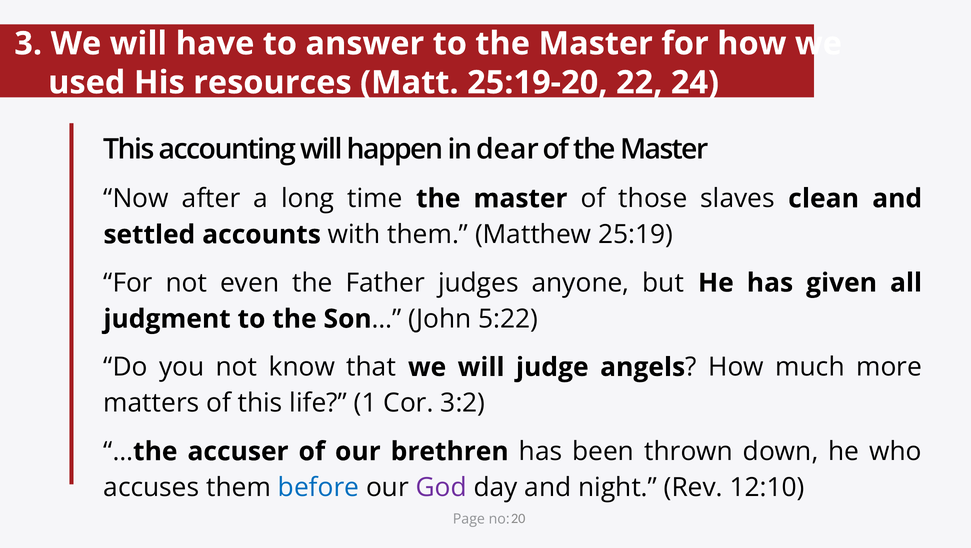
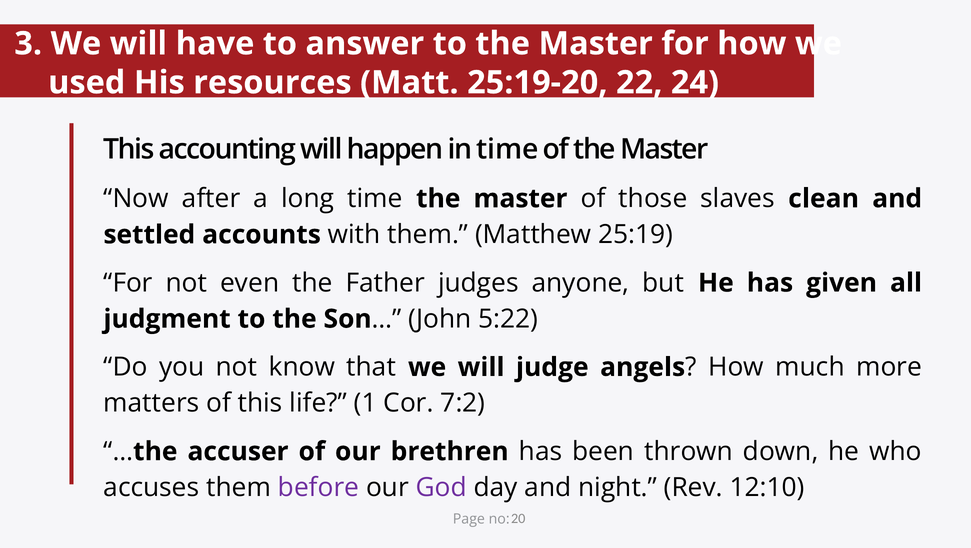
in dear: dear -> time (507, 149)
3:2: 3:2 -> 7:2 (463, 403)
before colour: blue -> purple (318, 487)
